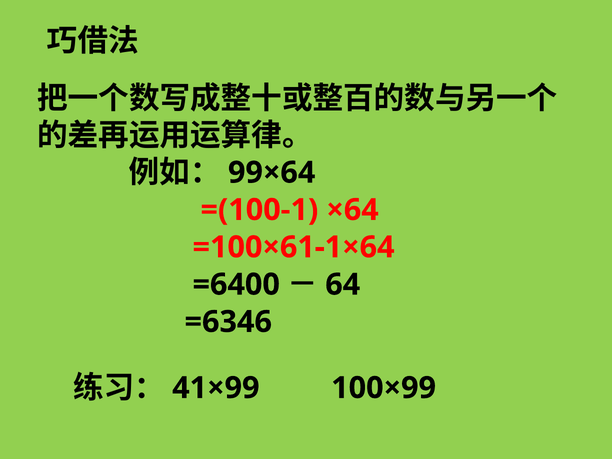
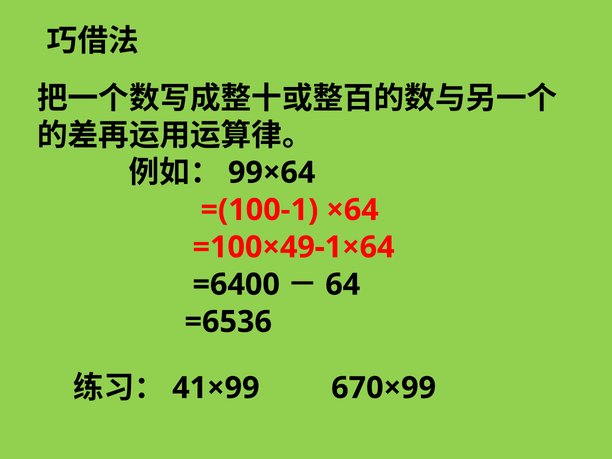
=100×61-1×64: =100×61-1×64 -> =100×49-1×64 (294, 247)
=6346: =6346 -> =6536 (228, 322)
100×99: 100×99 -> 670×99 (384, 388)
